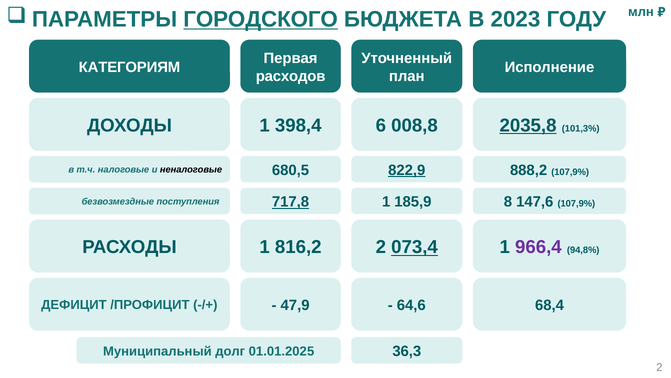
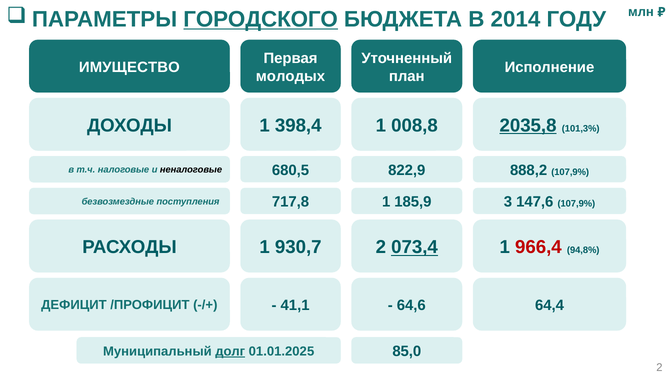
2023: 2023 -> 2014 (515, 19)
КАТЕГОРИЯМ: КАТЕГОРИЯМ -> ИМУЩЕСТВО (129, 67)
расходов: расходов -> молодых (290, 76)
398,4 6: 6 -> 1 (381, 125)
822,9 underline: present -> none (407, 170)
717,8 underline: present -> none (291, 202)
8: 8 -> 3 (508, 202)
816,2: 816,2 -> 930,7 (298, 247)
966,4 colour: purple -> red (538, 247)
47,9: 47,9 -> 41,1 (295, 305)
68,4: 68,4 -> 64,4 (549, 305)
долг underline: none -> present (230, 351)
36,3: 36,3 -> 85,0 (407, 351)
